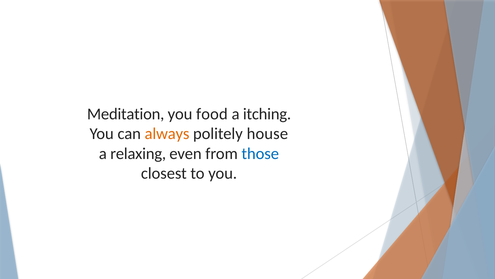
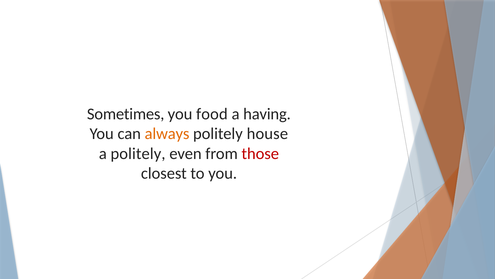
Meditation: Meditation -> Sometimes (126, 114)
itching: itching -> having (267, 114)
a relaxing: relaxing -> politely (138, 153)
those colour: blue -> red (260, 153)
